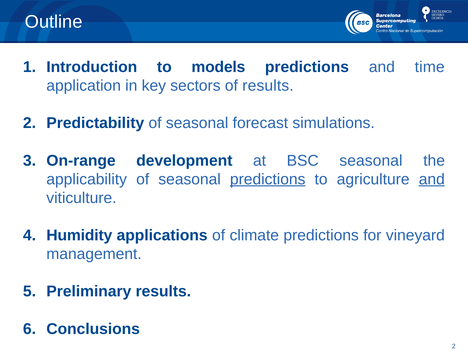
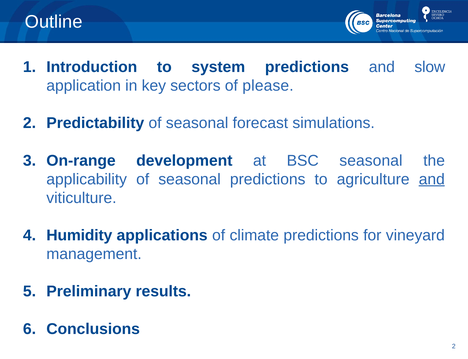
models: models -> system (218, 67)
time: time -> slow (430, 67)
of results: results -> please (268, 86)
predictions underline: present -> none (268, 179)
